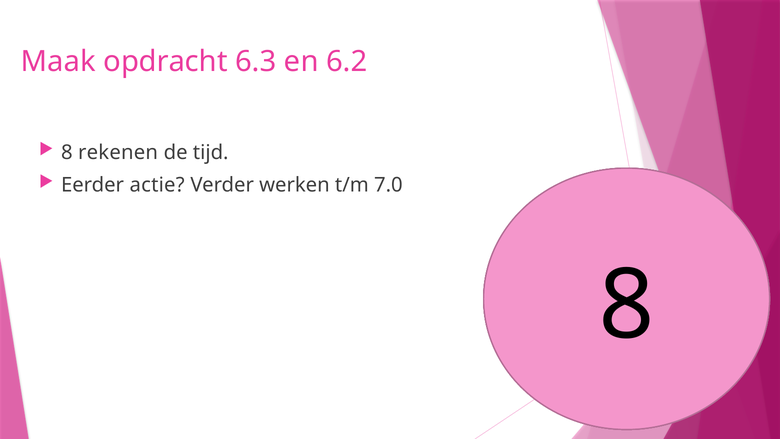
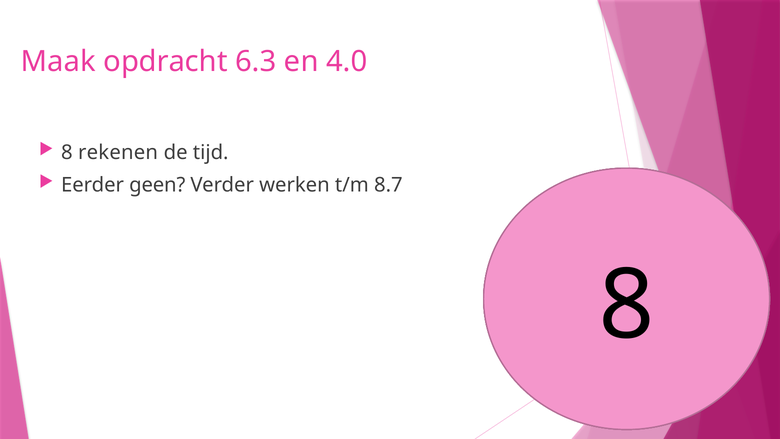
6.2: 6.2 -> 4.0 (347, 62)
actie: actie -> geen (157, 185)
7.0: 7.0 -> 8.7 (388, 185)
